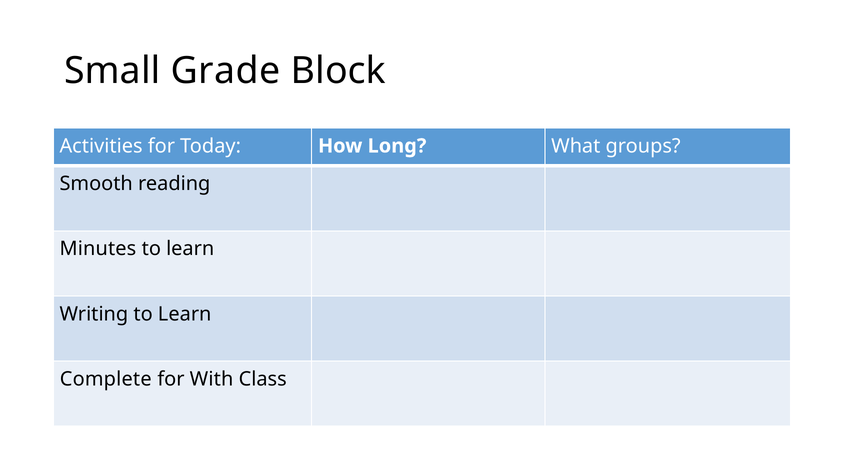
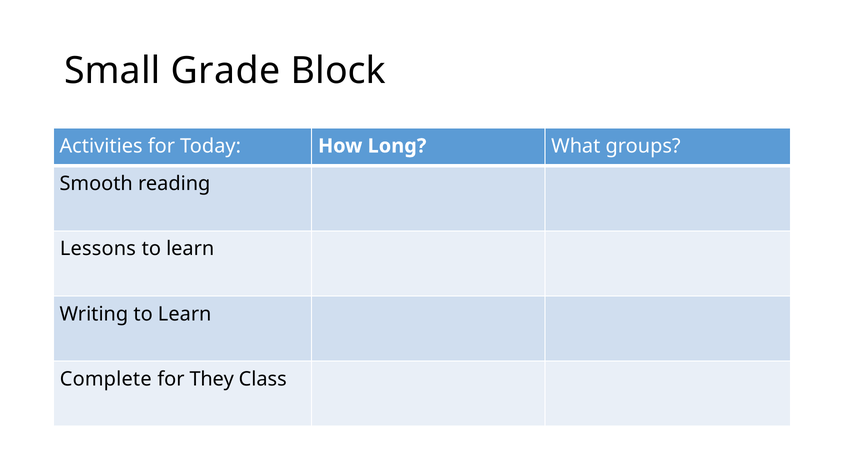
Minutes: Minutes -> Lessons (98, 249)
With: With -> They (212, 379)
